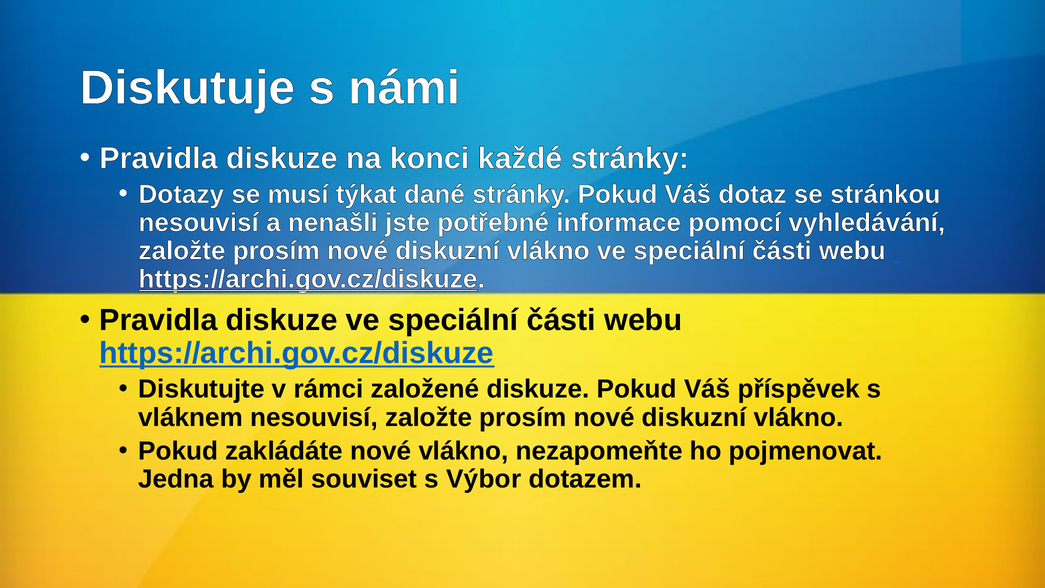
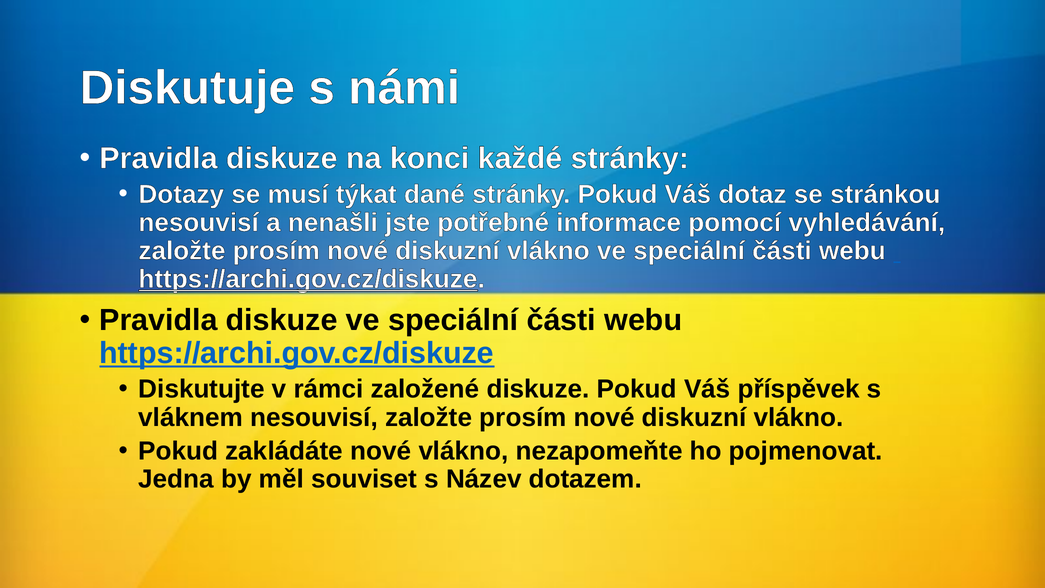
Výbor: Výbor -> Název (484, 479)
